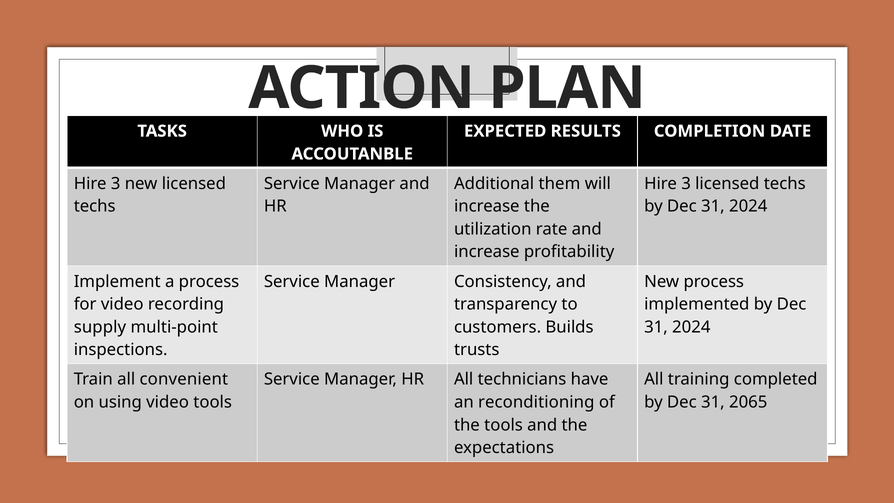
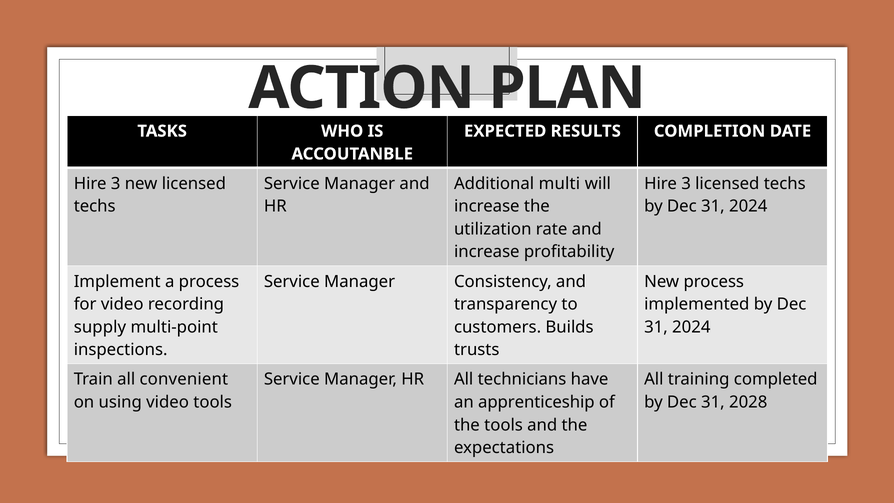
them: them -> multi (559, 183)
reconditioning: reconditioning -> apprenticeship (536, 402)
2065: 2065 -> 2028 (748, 402)
